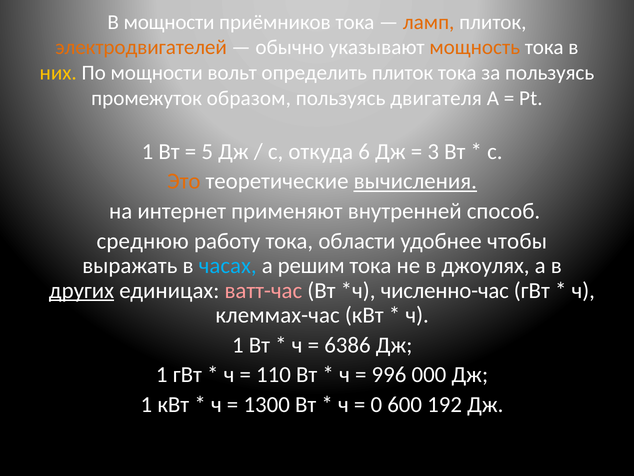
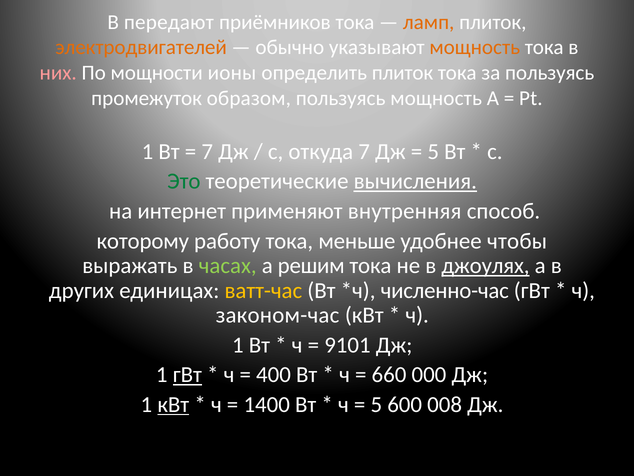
В мощности: мощности -> передают (169, 22)
них colour: yellow -> pink (58, 73)
вольт: вольт -> ионы (232, 73)
пользуясь двигателя: двигателя -> мощность (436, 98)
5: 5 -> 7 (207, 151)
откуда 6: 6 -> 7 (364, 151)
3: 3 -> 5 (433, 151)
Это colour: orange -> green (184, 181)
внутренней: внутренней -> внутренняя (405, 211)
среднюю: среднюю -> которому (143, 241)
области: области -> меньше (357, 241)
часах colour: light blue -> light green (228, 265)
джоулях underline: none -> present (486, 265)
других underline: present -> none (81, 290)
ватт-час colour: pink -> yellow (263, 290)
клеммах-час: клеммах-час -> законом-час (277, 315)
6386: 6386 -> 9101 (347, 345)
гВт underline: none -> present (187, 374)
110: 110 -> 400 (274, 374)
996: 996 -> 660 (389, 374)
кВт underline: none -> present (173, 404)
1300: 1300 -> 1400 (267, 404)
0: 0 -> 5 (376, 404)
192: 192 -> 008 (445, 404)
